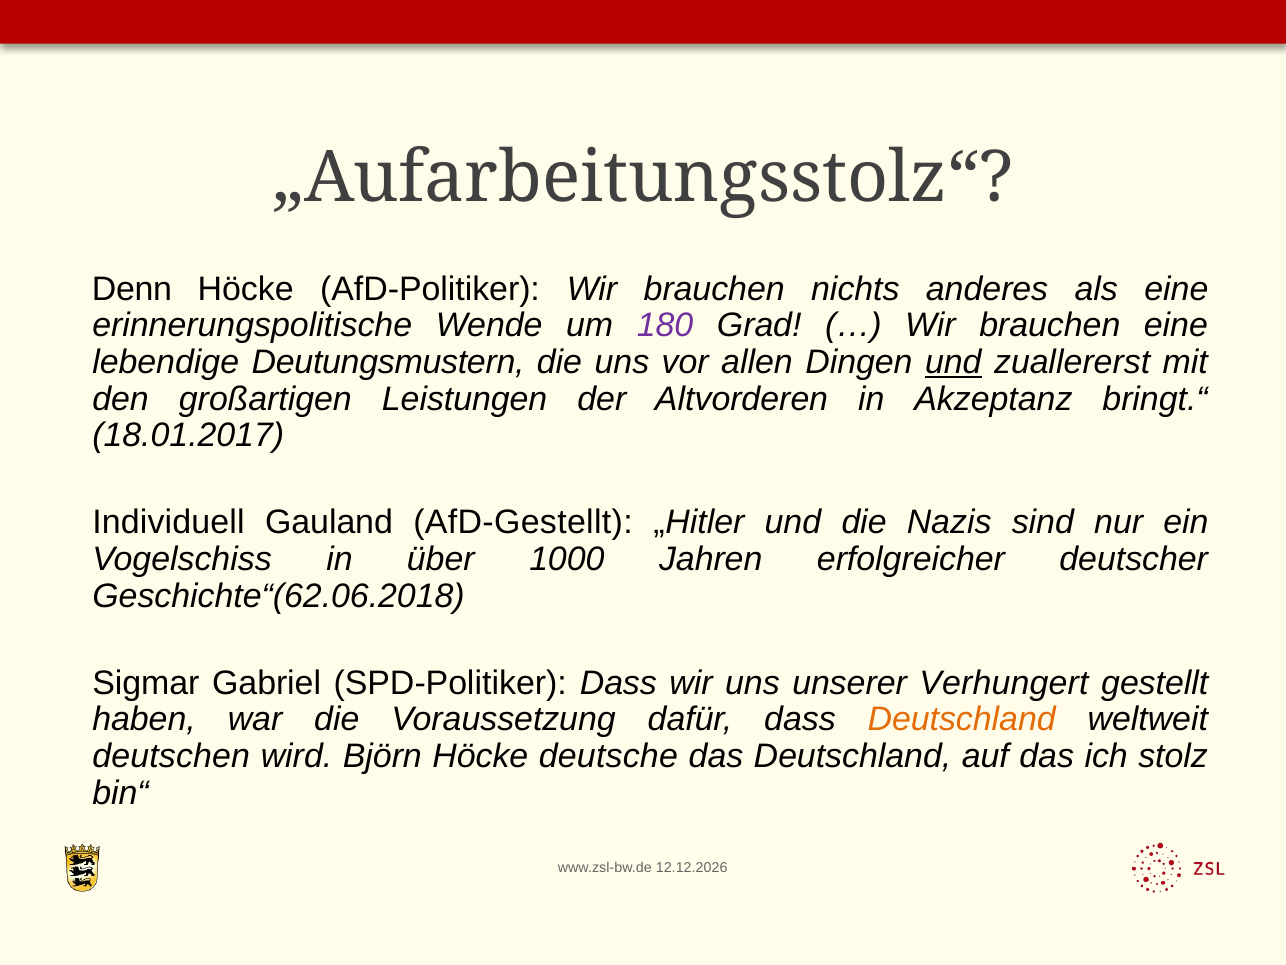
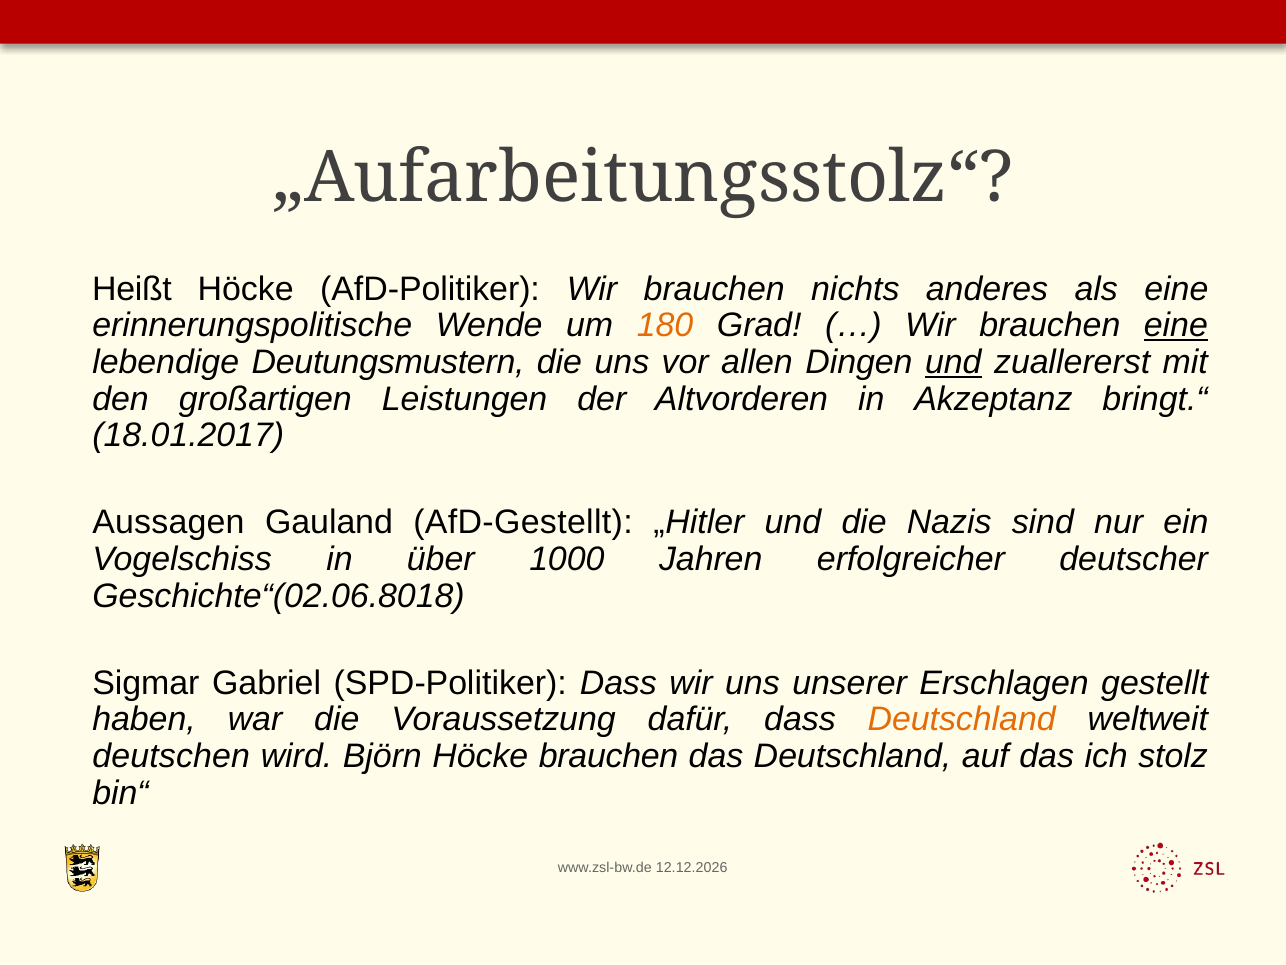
Denn: Denn -> Heißt (132, 289)
180 colour: purple -> orange (665, 325)
eine underline: none -> present (1176, 325)
Individuell: Individuell -> Aussagen (168, 522)
Geschichte“(62.06.2018: Geschichte“(62.06.2018 -> Geschichte“(02.06.8018 (279, 596)
Verhungert: Verhungert -> Erschlagen (1004, 683)
Höcke deutsche: deutsche -> brauchen (609, 756)
